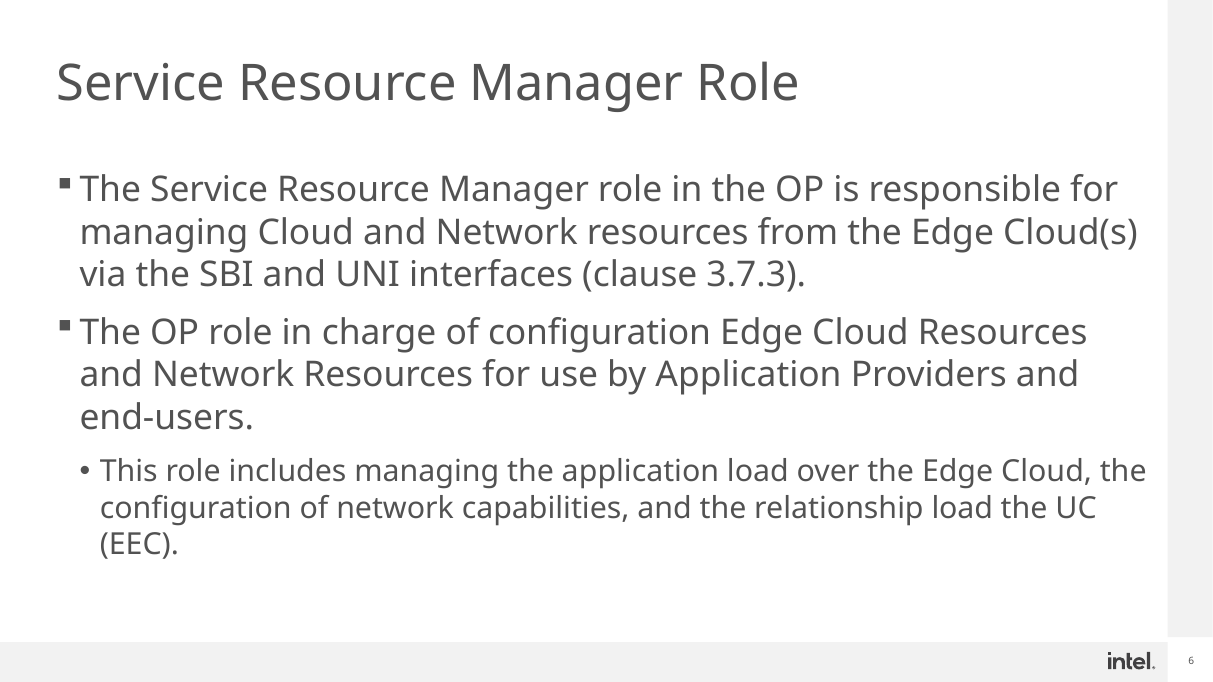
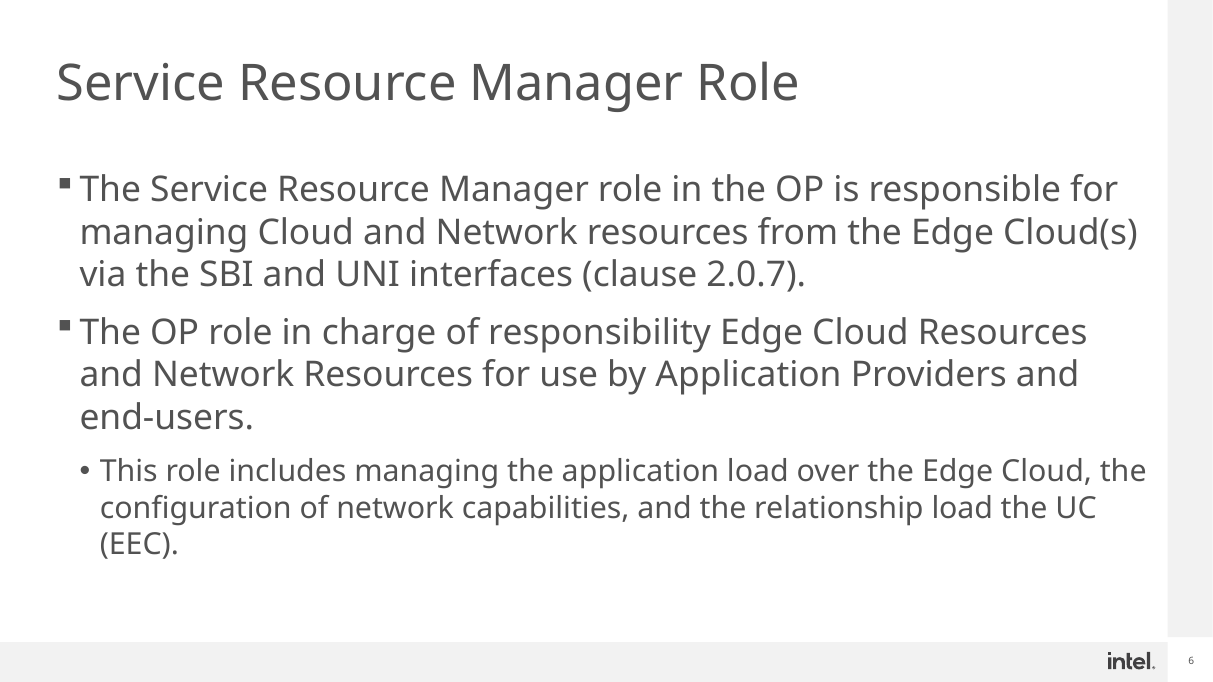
3.7.3: 3.7.3 -> 2.0.7 (756, 275)
of configuration: configuration -> responsibility (600, 333)
